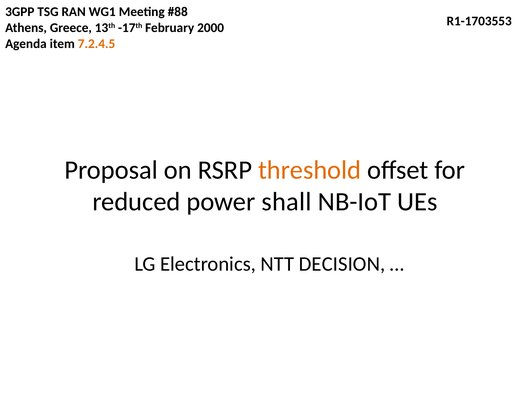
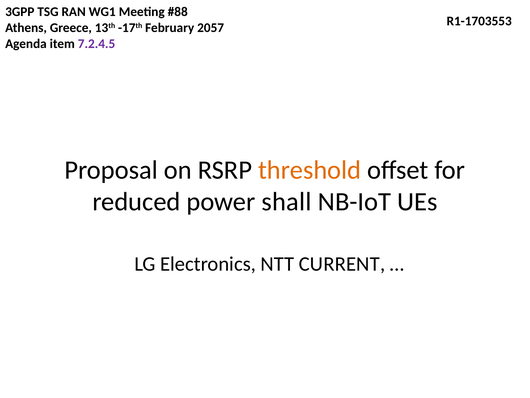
2000: 2000 -> 2057 (211, 28)
7.2.4.5 colour: orange -> purple (97, 44)
DECISION: DECISION -> CURRENT (342, 264)
